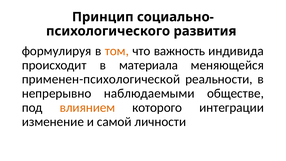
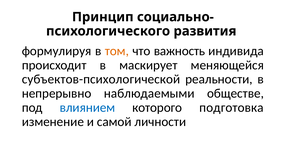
материала: материала -> маскирует (148, 65)
применен-психологической: применен-психологической -> субъектов-психологической (101, 79)
влиянием colour: orange -> blue (87, 108)
интеграции: интеграции -> подготовка (232, 108)
